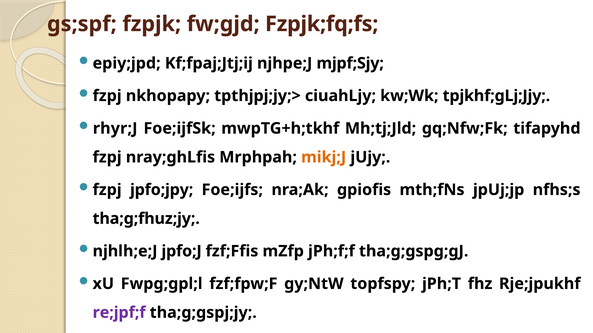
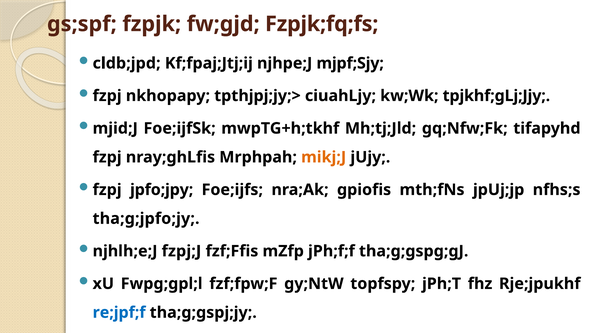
epiy;jpd: epiy;jpd -> cldb;jpd (127, 63)
rhyr;J: rhyr;J -> mjid;J (115, 129)
tha;g;fhuz;jy: tha;g;fhuz;jy -> tha;g;jpfo;jy (146, 219)
jpfo;J: jpfo;J -> fzpj;J (181, 252)
re;jpf;f colour: purple -> blue (119, 313)
